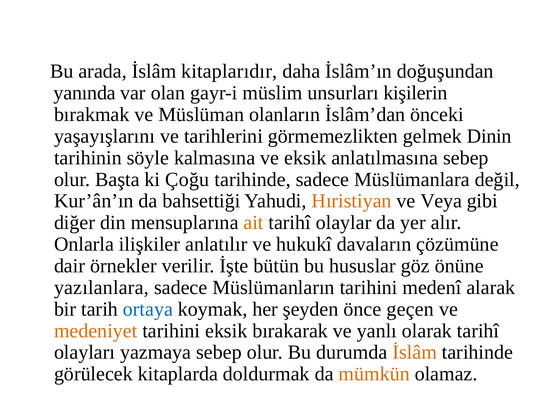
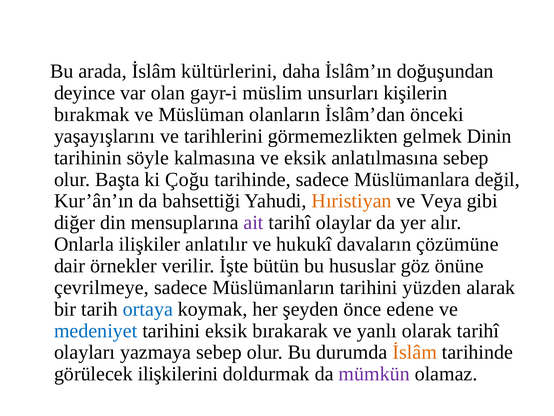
kitaplarıdır: kitaplarıdır -> kültürlerini (229, 71)
yanında: yanında -> deyince (85, 93)
ait colour: orange -> purple (254, 222)
yazılanlara: yazılanlara -> çevrilmeye (101, 287)
medenî: medenî -> yüzden (432, 287)
geçen: geçen -> edene (410, 309)
medeniyet colour: orange -> blue (96, 330)
kitaplarda: kitaplarda -> ilişkilerini (178, 374)
mümkün colour: orange -> purple (374, 374)
